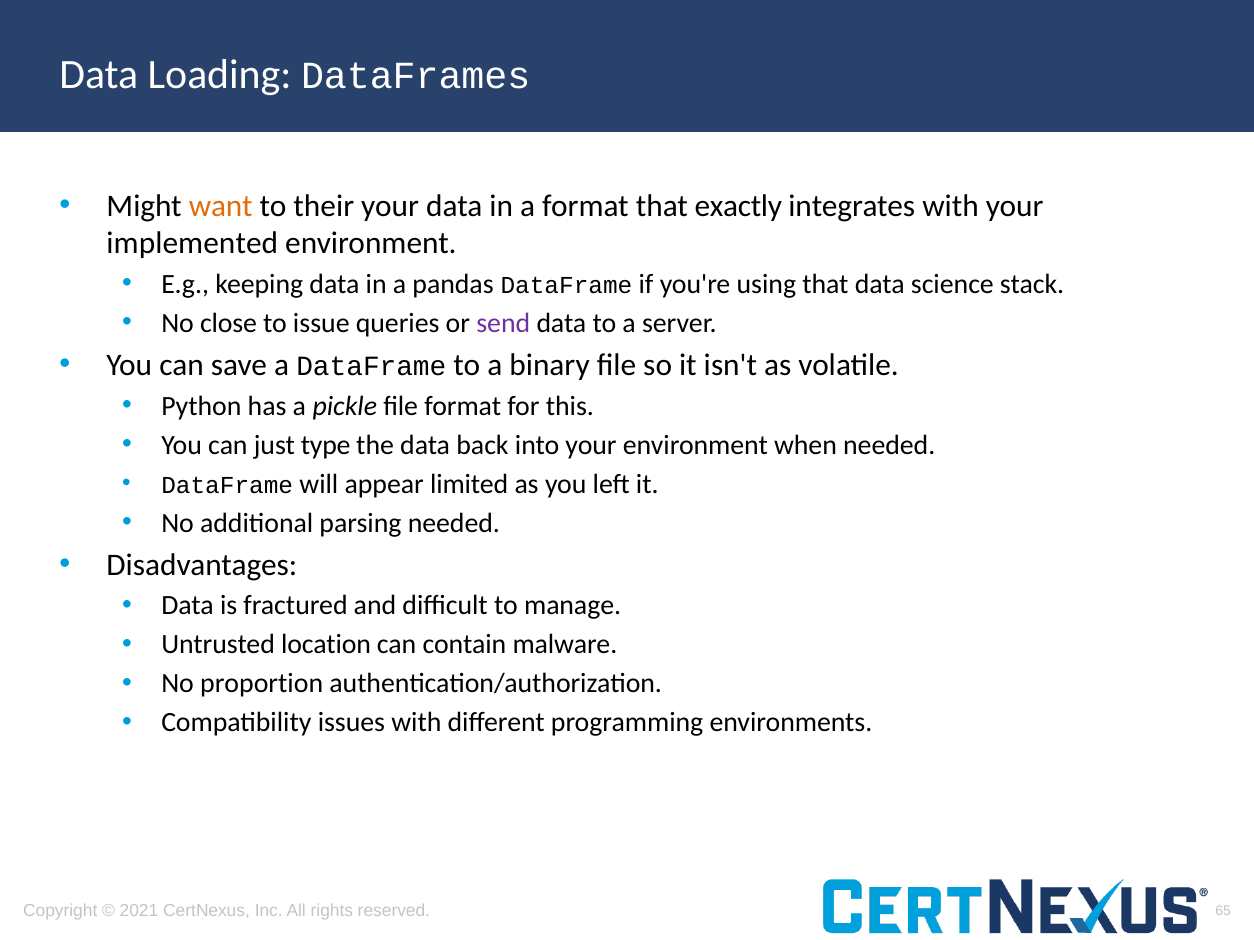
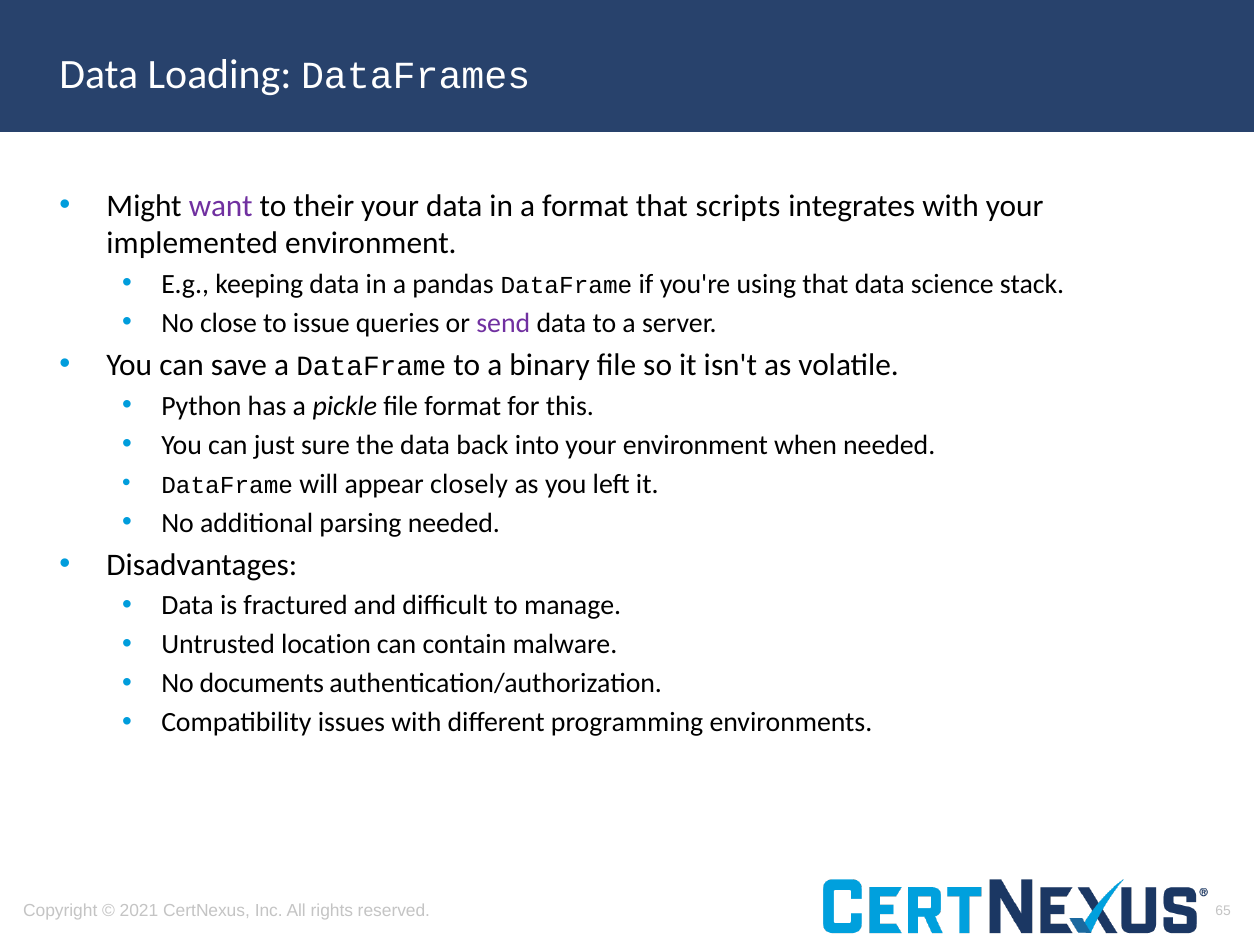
want colour: orange -> purple (221, 206)
exactly: exactly -> scripts (738, 206)
type: type -> sure (326, 445)
limited: limited -> closely (469, 484)
proportion: proportion -> documents (262, 684)
